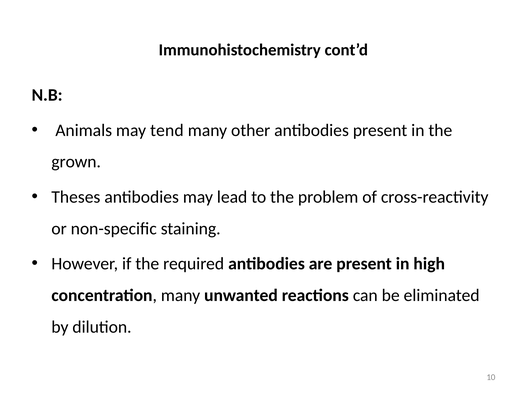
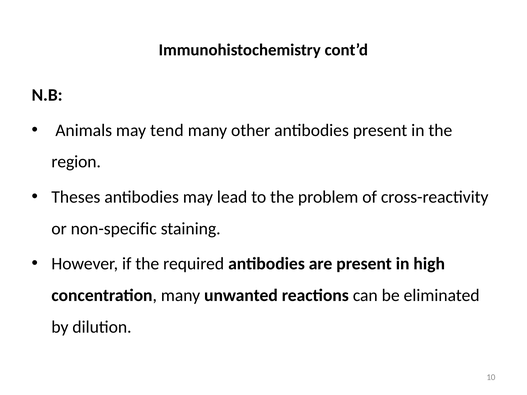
grown: grown -> region (76, 162)
